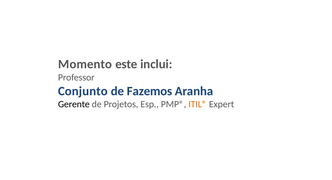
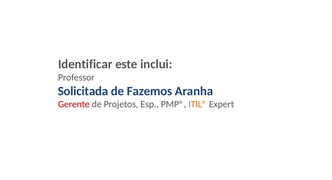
Momento: Momento -> Identificar (85, 64)
Conjunto: Conjunto -> Solicitada (83, 91)
Gerente colour: black -> red (74, 104)
